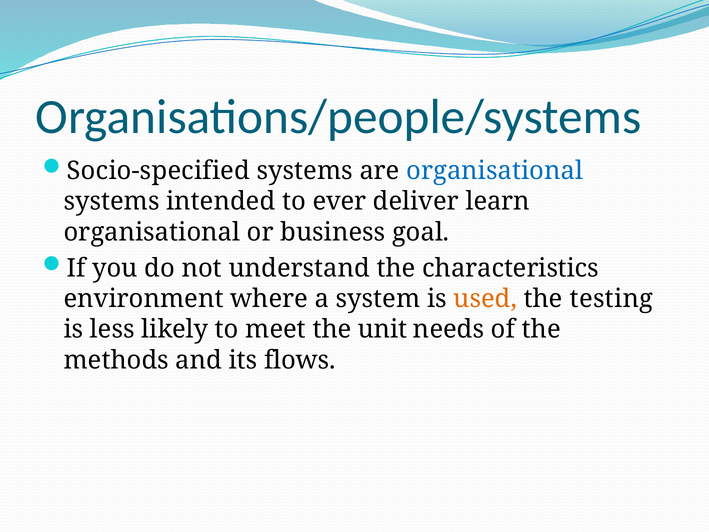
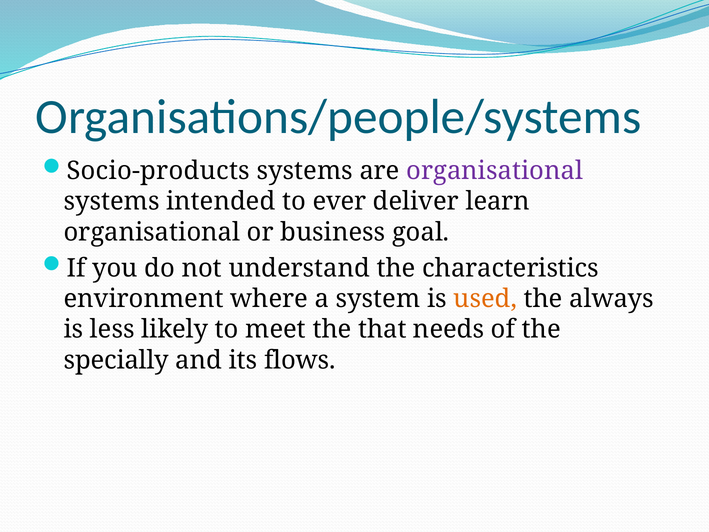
Socio-specified: Socio-specified -> Socio-products (158, 171)
organisational colour: blue -> purple (495, 171)
testing: testing -> always (612, 299)
unit: unit -> that (382, 329)
methods: methods -> specially (116, 360)
